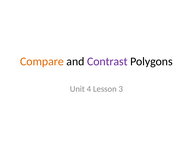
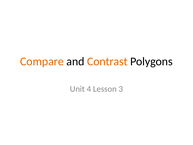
Contrast colour: purple -> orange (107, 61)
